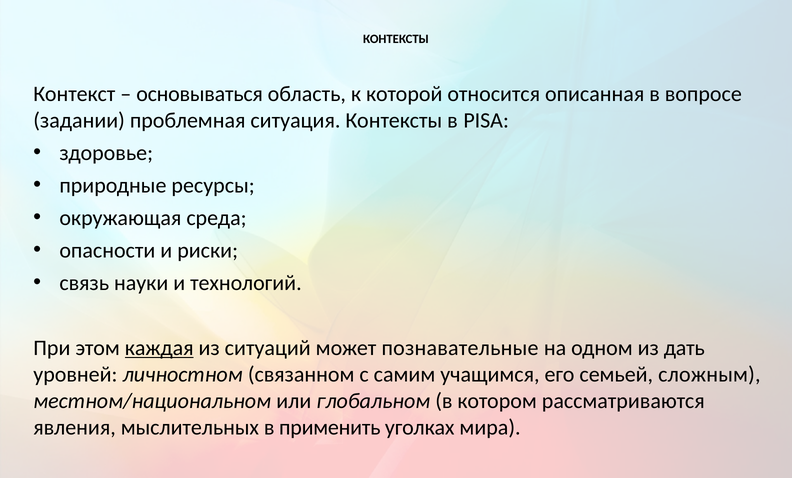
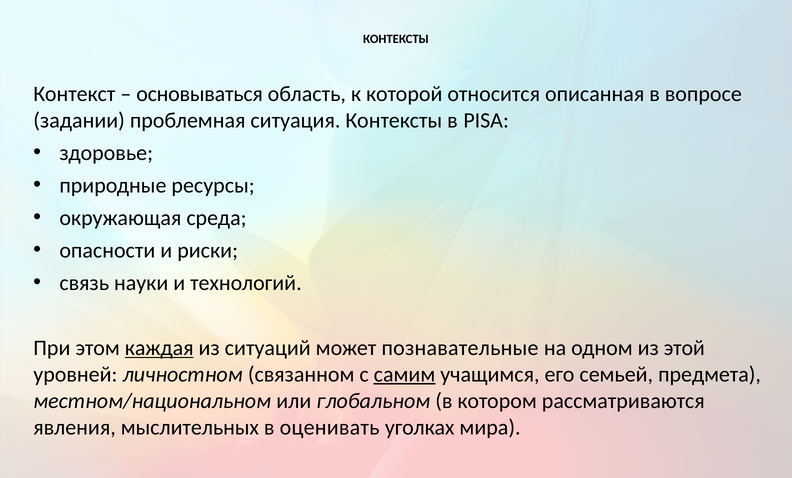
дать: дать -> этой (684, 348)
самим underline: none -> present (405, 374)
сложным: сложным -> предмета (710, 374)
применить: применить -> оценивать (330, 427)
